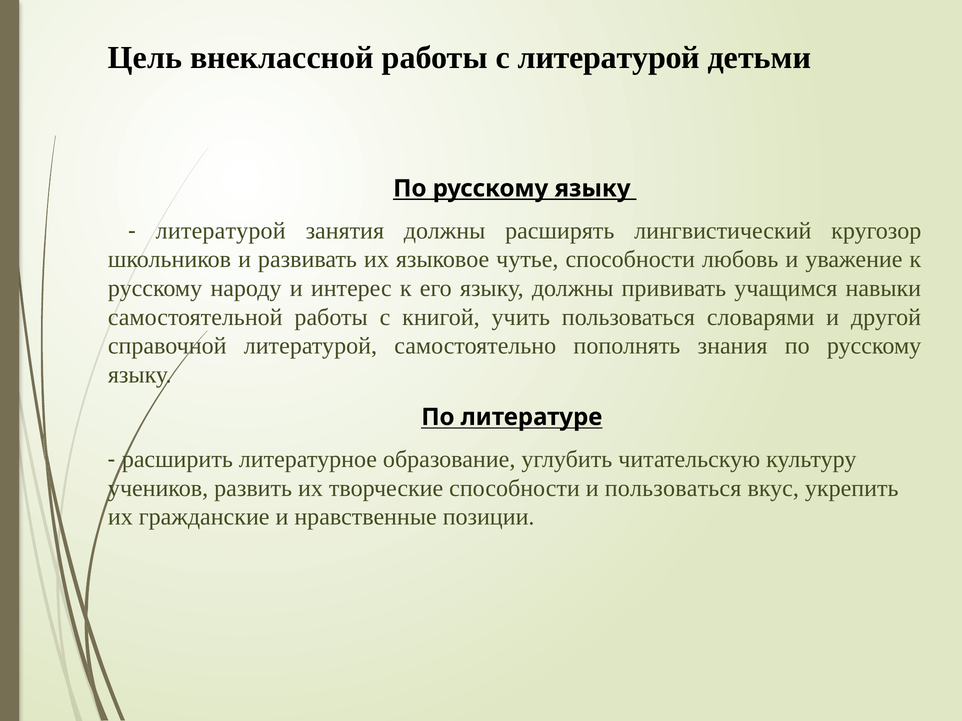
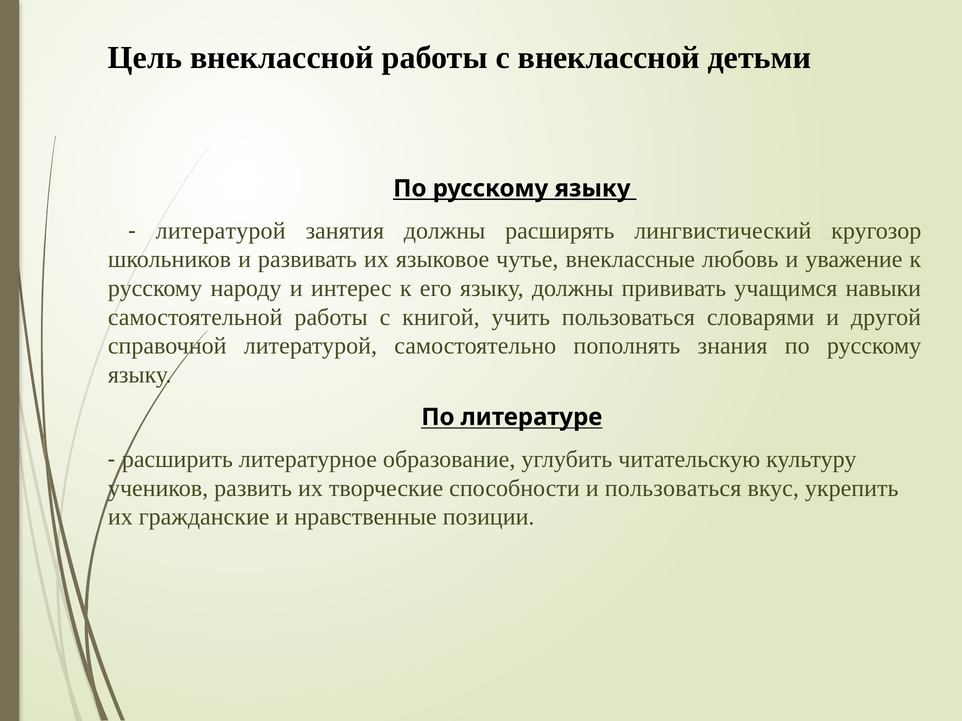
с литературой: литературой -> внеклассной (609, 58)
чутье способности: способности -> внеклассные (630, 260)
